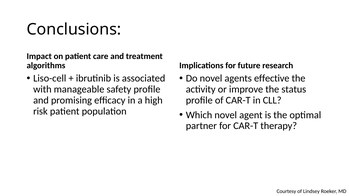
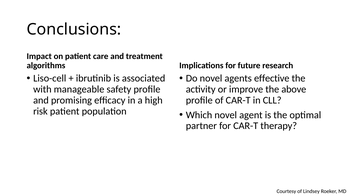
status: status -> above (294, 89)
